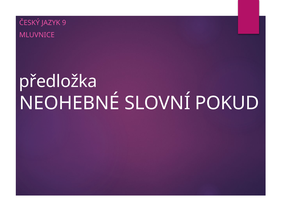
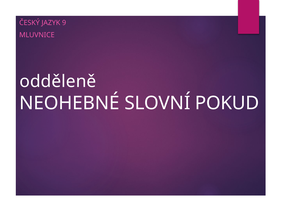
předložka: předložka -> odděleně (58, 81)
